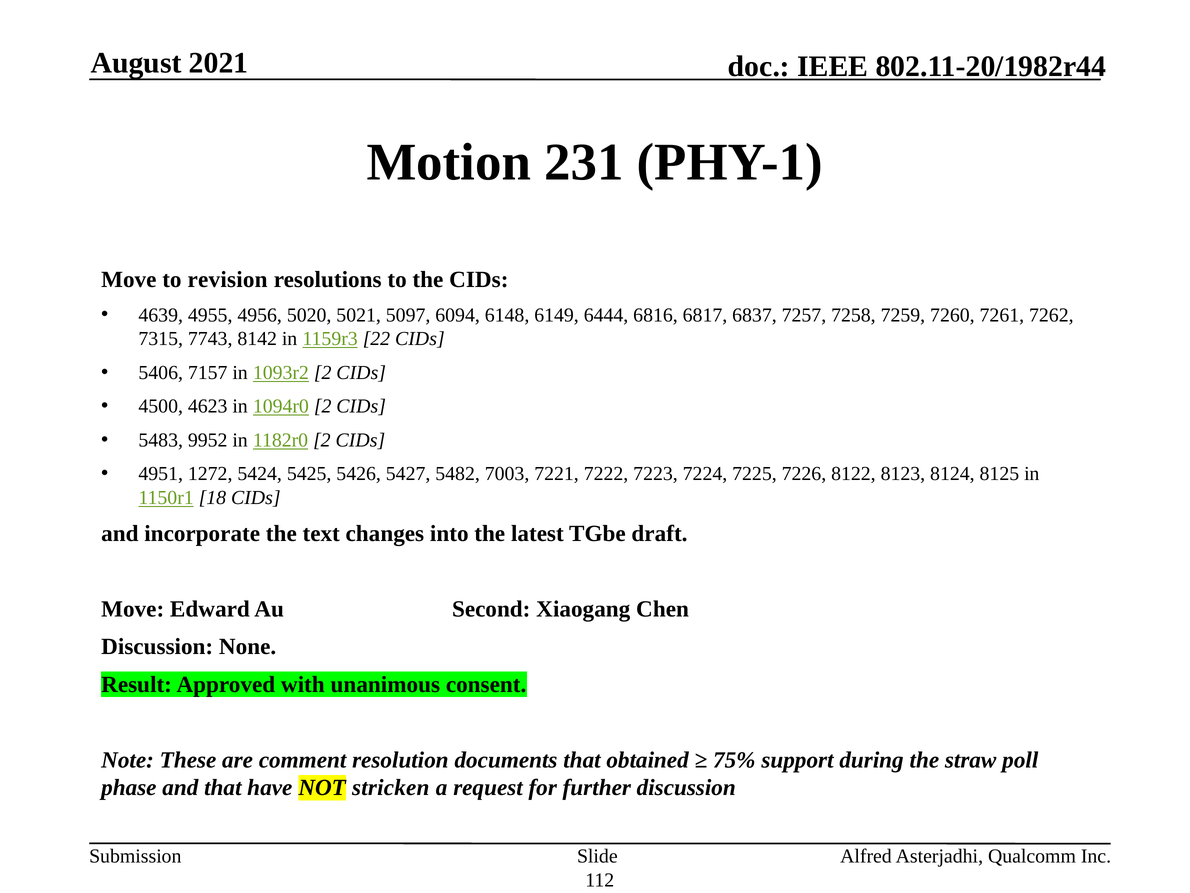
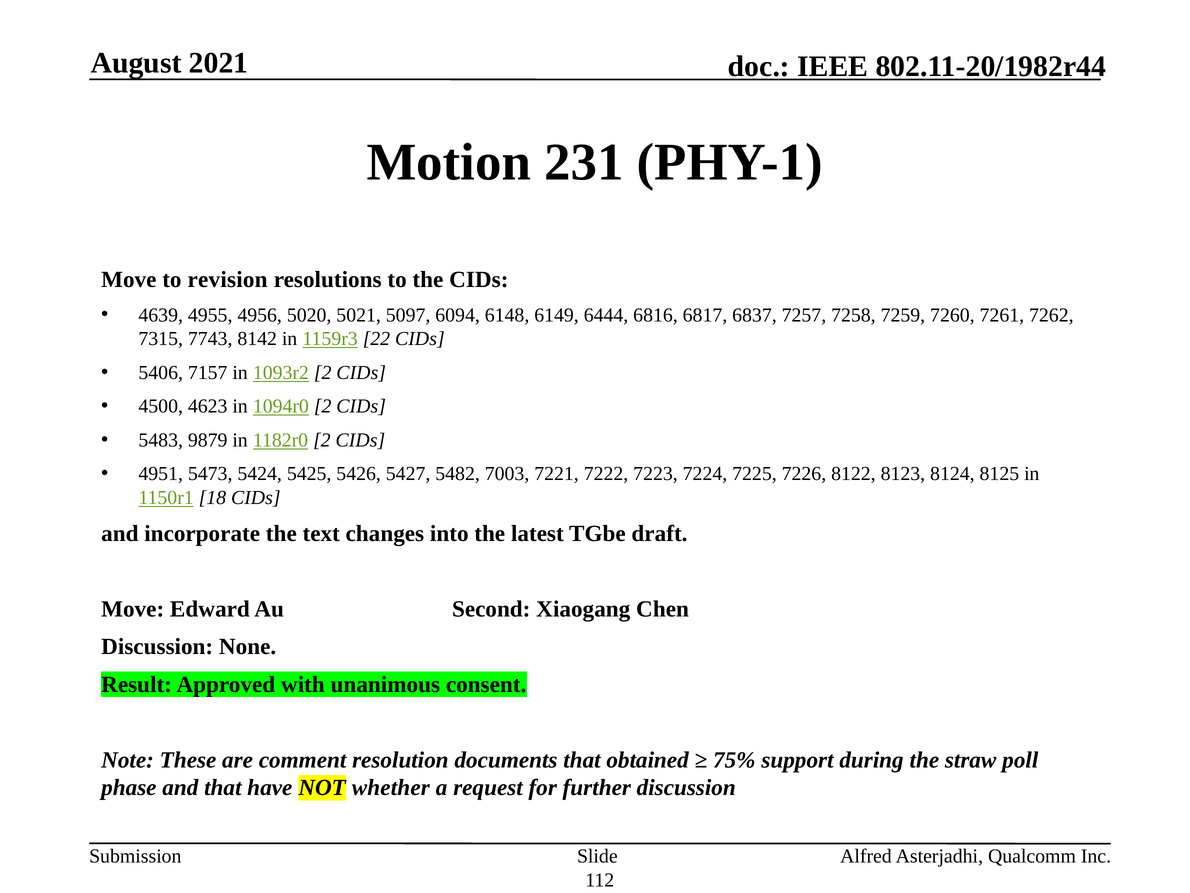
9952: 9952 -> 9879 (208, 440)
1272: 1272 -> 5473 (210, 474)
stricken: stricken -> whether (391, 787)
